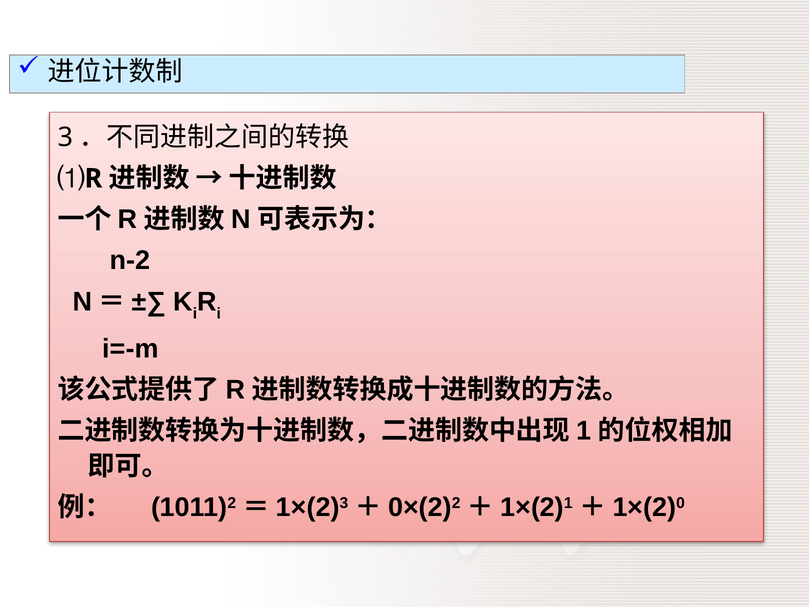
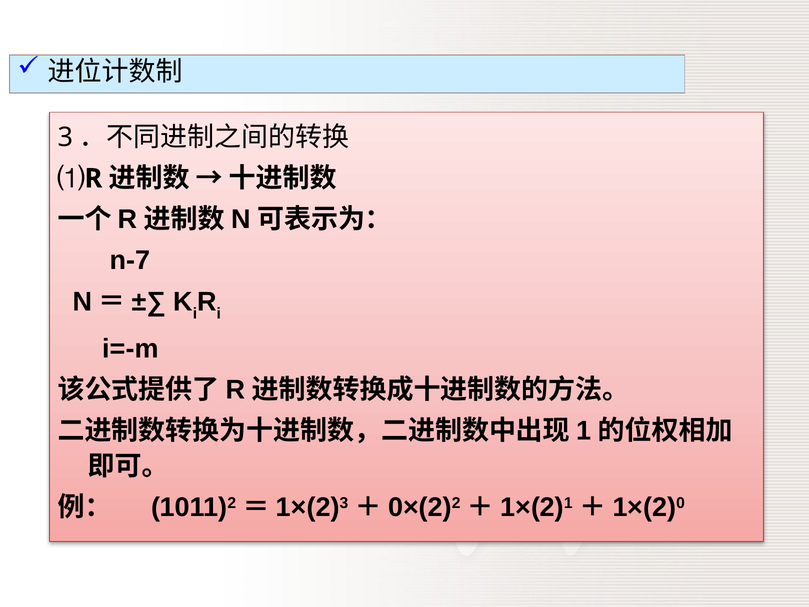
n-2: n-2 -> n-7 (130, 260)
